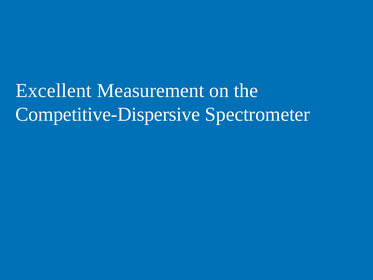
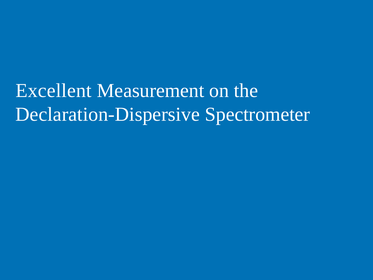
Competitive-Dispersive: Competitive-Dispersive -> Declaration-Dispersive (108, 114)
